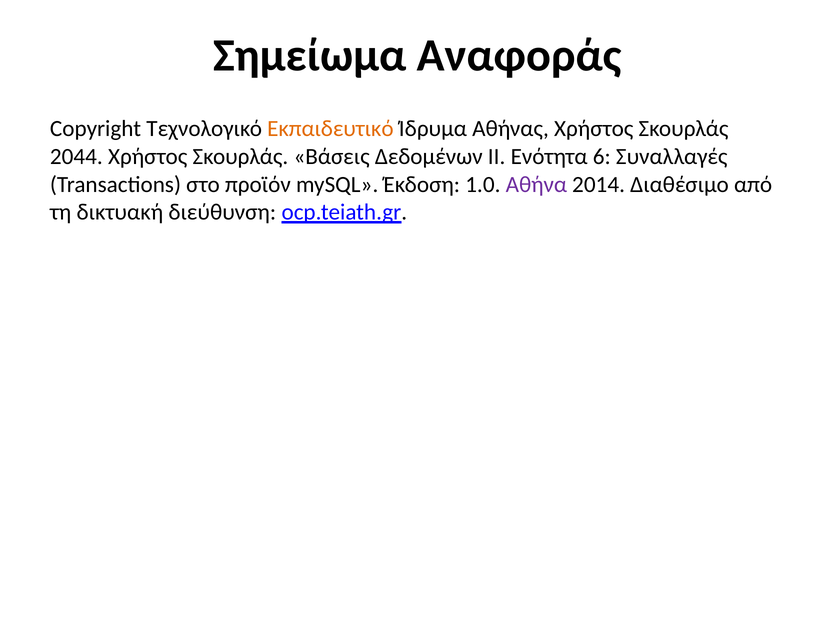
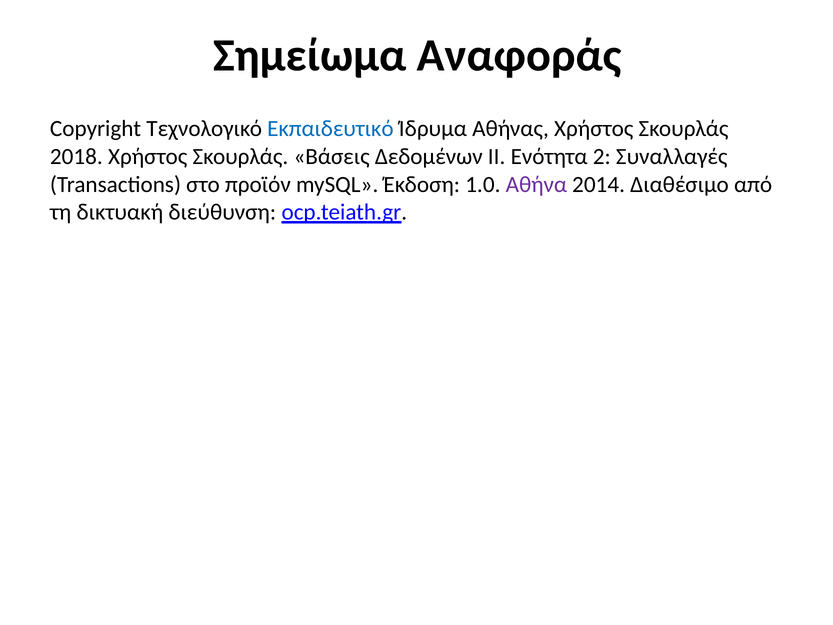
Εκπαιδευτικό colour: orange -> blue (330, 129)
2044: 2044 -> 2018 (76, 157)
6: 6 -> 2 (602, 157)
